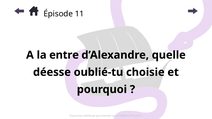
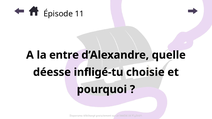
oublié-tu: oublié-tu -> infligé-tu (99, 72)
